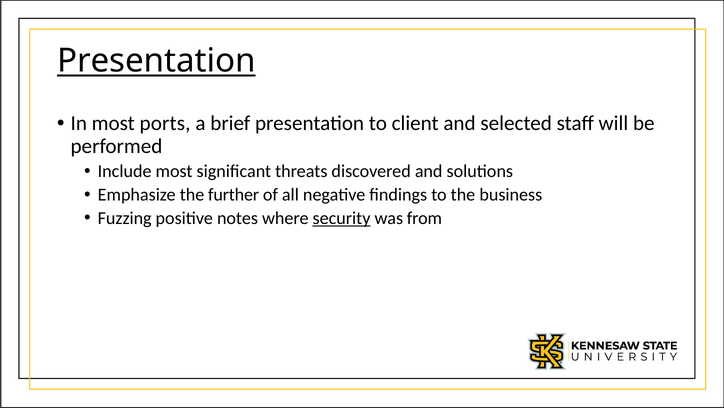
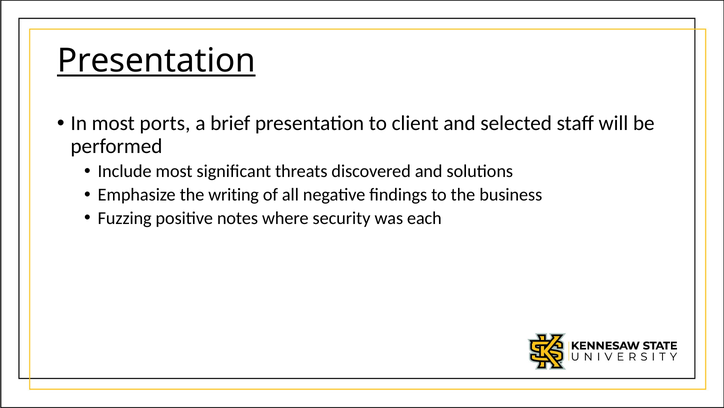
further: further -> writing (234, 194)
security underline: present -> none (342, 218)
from: from -> each (424, 218)
